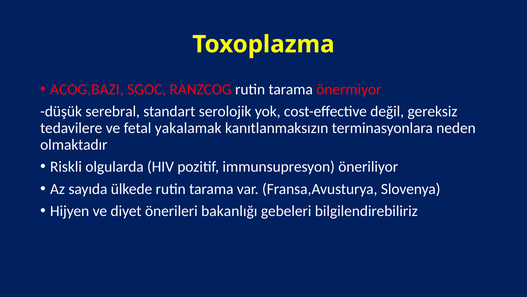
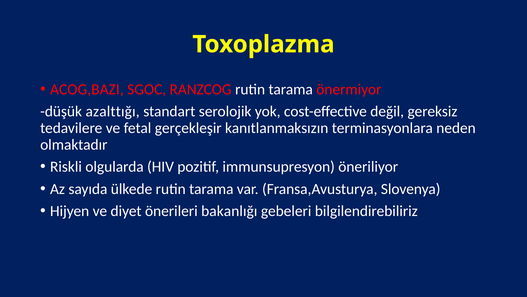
serebral: serebral -> azalttığı (113, 111)
yakalamak: yakalamak -> gerçekleşir (188, 128)
